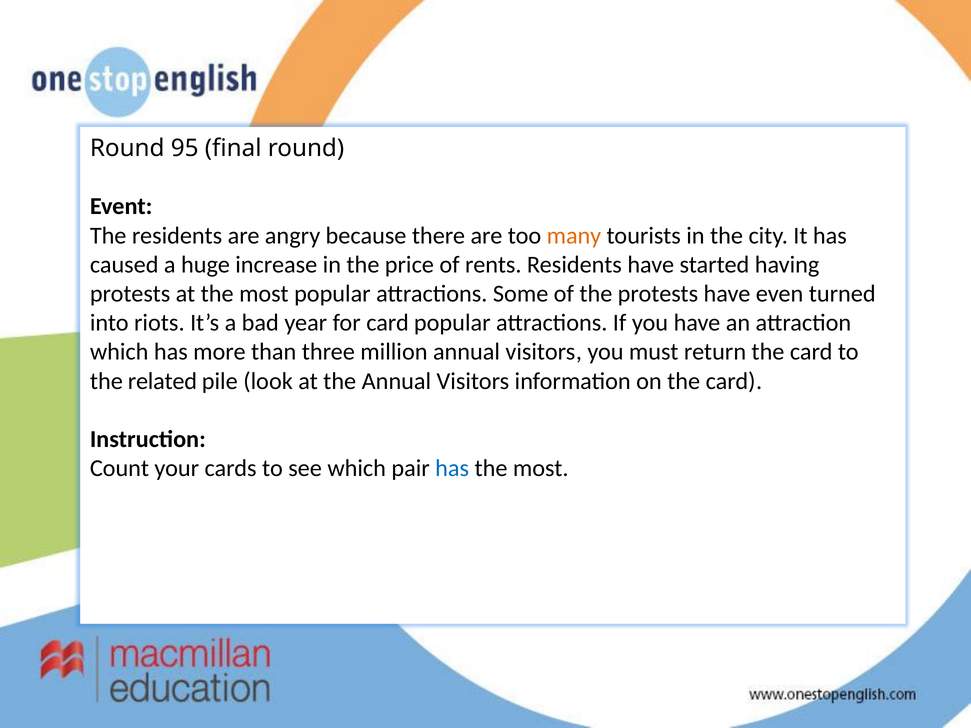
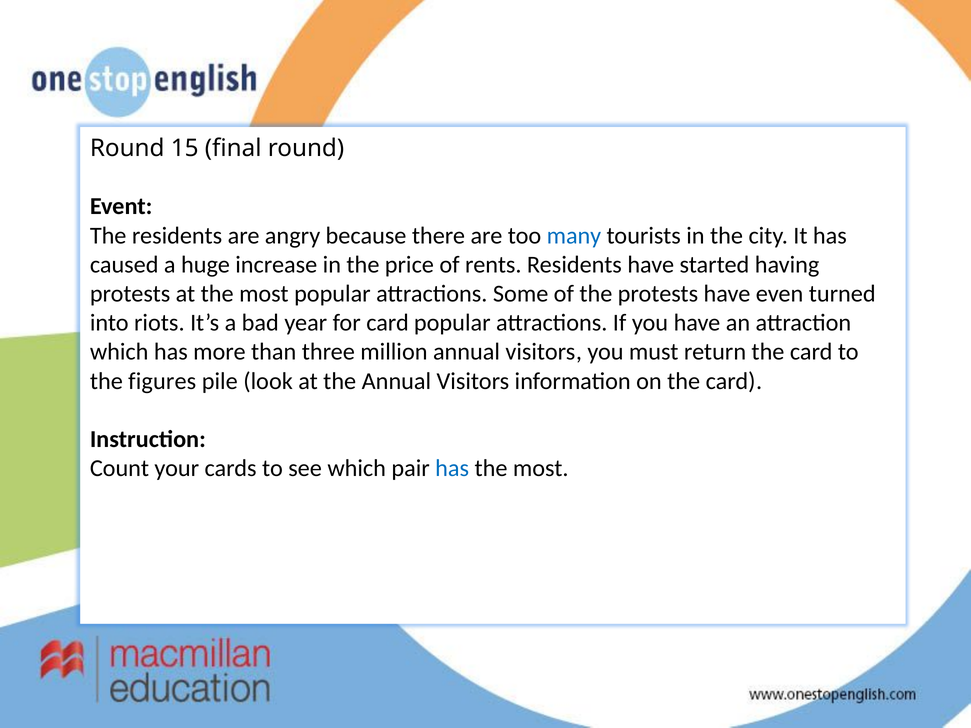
95: 95 -> 15 (185, 148)
many colour: orange -> blue (574, 236)
related: related -> figures (162, 381)
